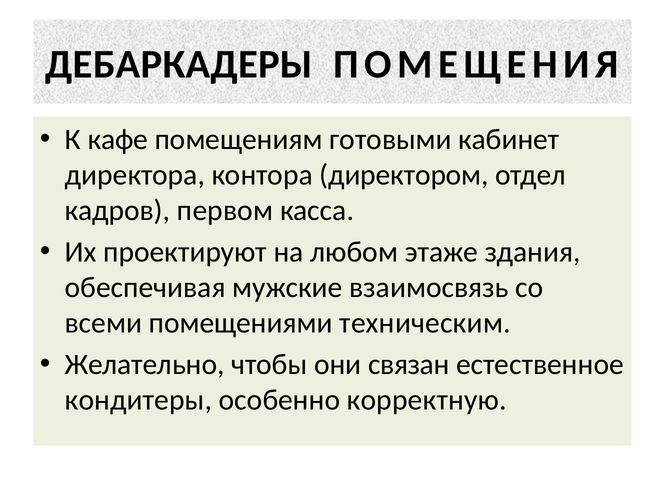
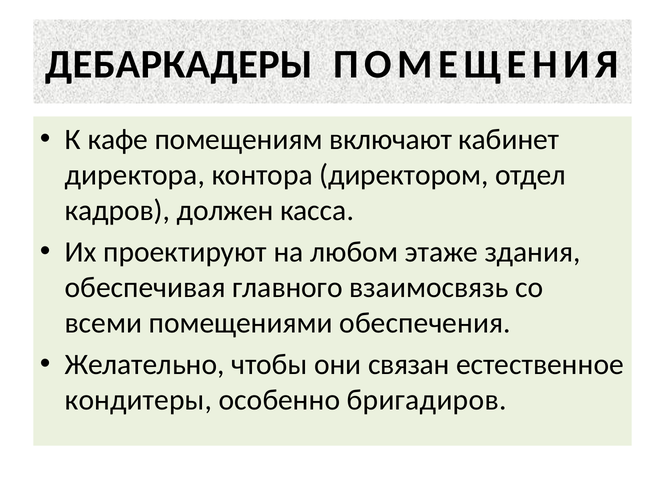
готовыми: готовыми -> включают (391, 140)
первом: первом -> должен (225, 211)
мужские: мужские -> главного (287, 287)
техническим: техническим -> обеспечения (425, 323)
корректную: корректную -> бригадиров (427, 400)
